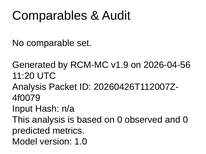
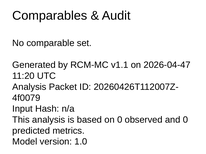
v1.9: v1.9 -> v1.1 (120, 65)
2026-04-56: 2026-04-56 -> 2026-04-47 (167, 65)
